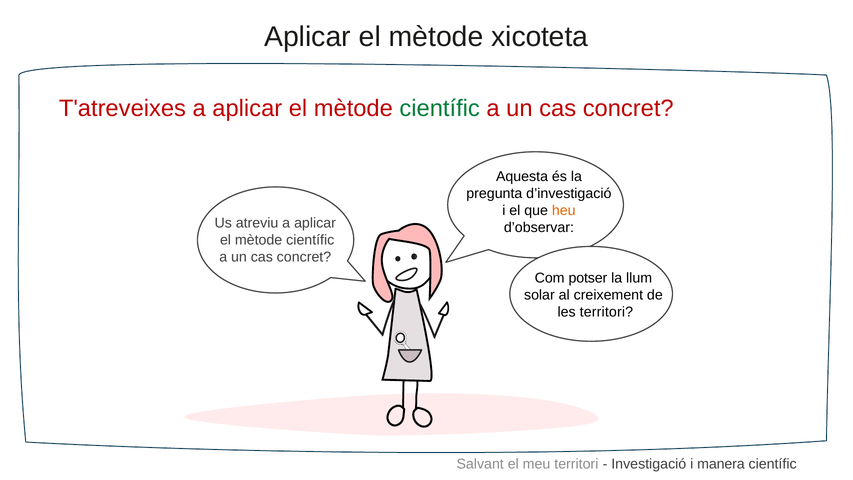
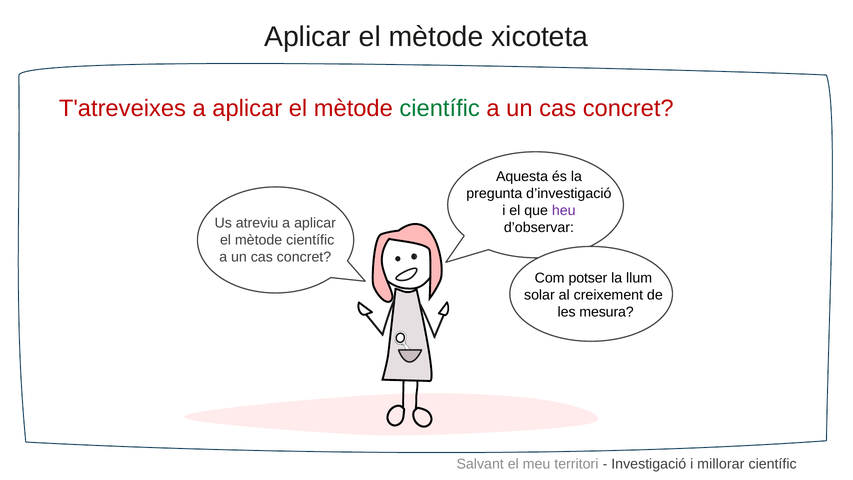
heu colour: orange -> purple (564, 210)
les territori: territori -> mesura (607, 312)
manera: manera -> millorar (721, 464)
